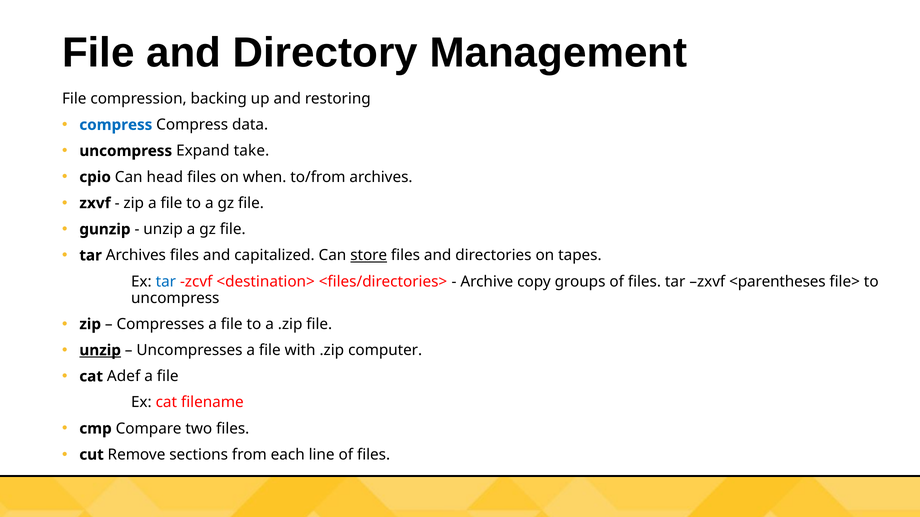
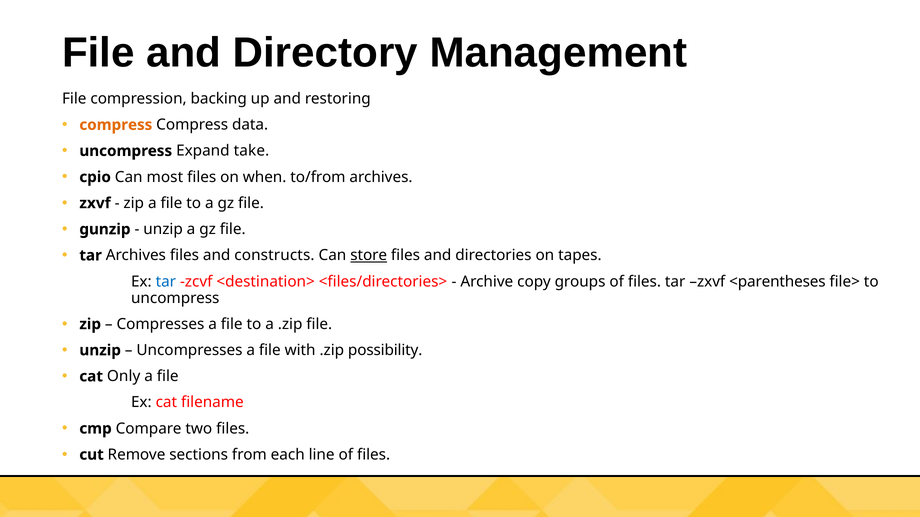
compress colour: blue -> orange (116, 125)
head: head -> most (165, 177)
capitalized: capitalized -> constructs (274, 256)
unzip underline: present -> none (100, 351)
computer: computer -> possibility (385, 351)
Adef: Adef -> Only (124, 377)
